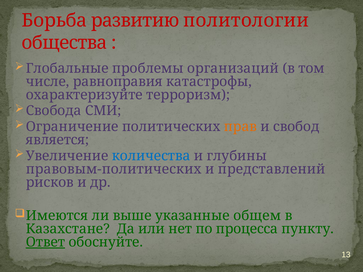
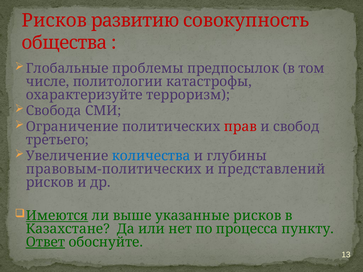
Борьба: Борьба -> Рисков (54, 20)
политологии: политологии -> совокупность (246, 20)
организаций: организаций -> предпосылок (233, 68)
равноправия: равноправия -> политологии (118, 82)
прав colour: orange -> red (240, 127)
является: является -> третьего (57, 140)
Имеются underline: none -> present (57, 216)
указанные общем: общем -> рисков (257, 216)
